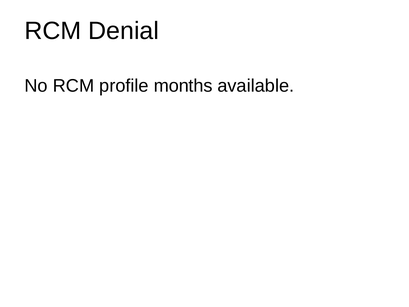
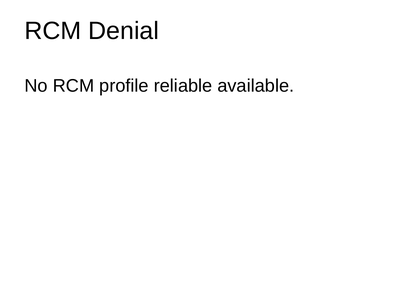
months: months -> reliable (183, 86)
